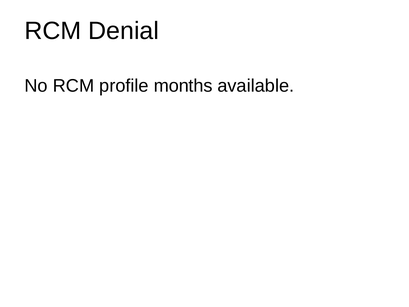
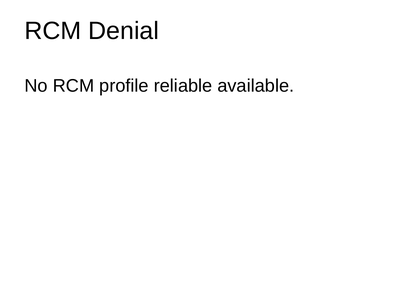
months: months -> reliable (183, 86)
